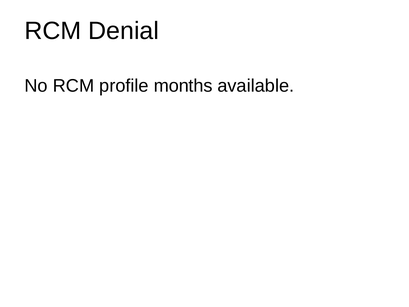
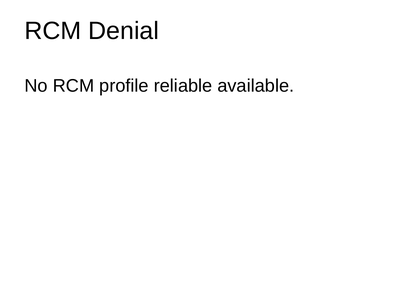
months: months -> reliable (183, 86)
